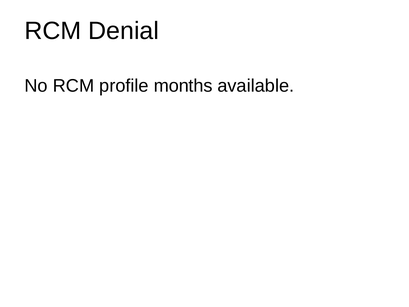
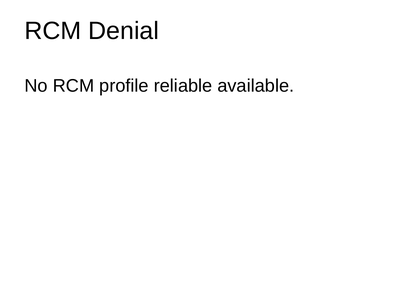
months: months -> reliable (183, 86)
